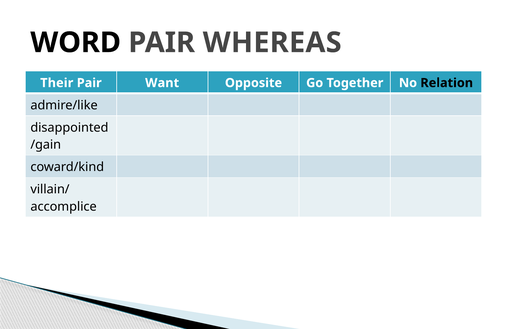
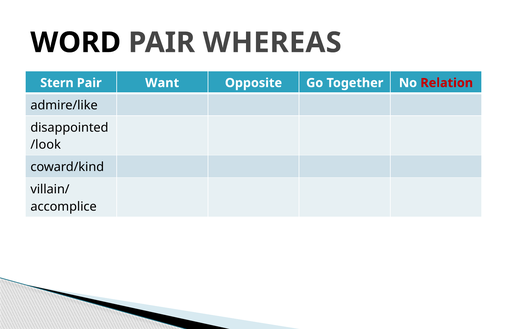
Their: Their -> Stern (57, 83)
Relation colour: black -> red (447, 83)
/gain: /gain -> /look (46, 145)
